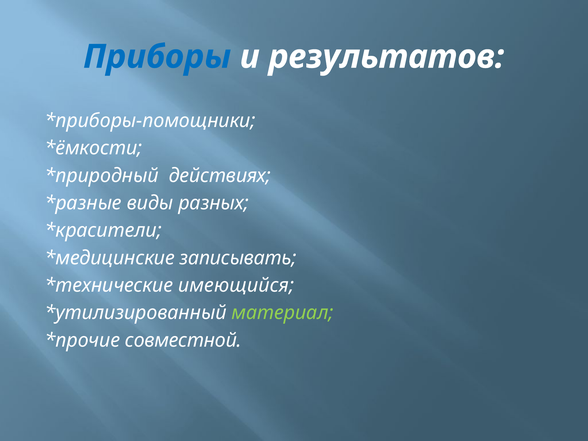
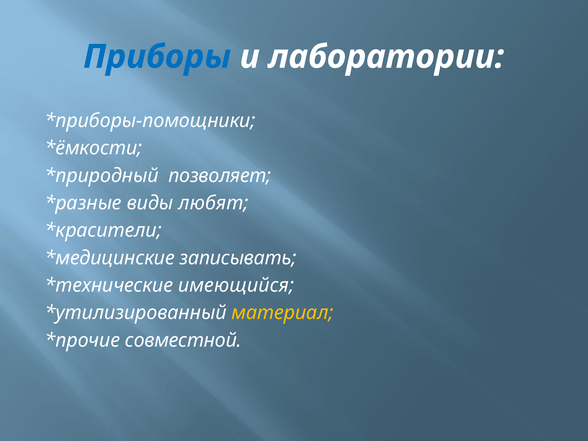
результатов: результатов -> лаборатории (386, 57)
действиях: действиях -> позволяет (220, 176)
разных: разных -> любят (214, 203)
материал colour: light green -> yellow (283, 313)
